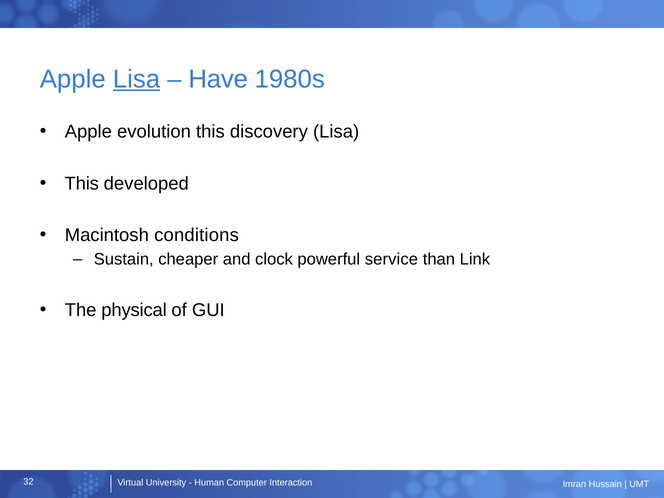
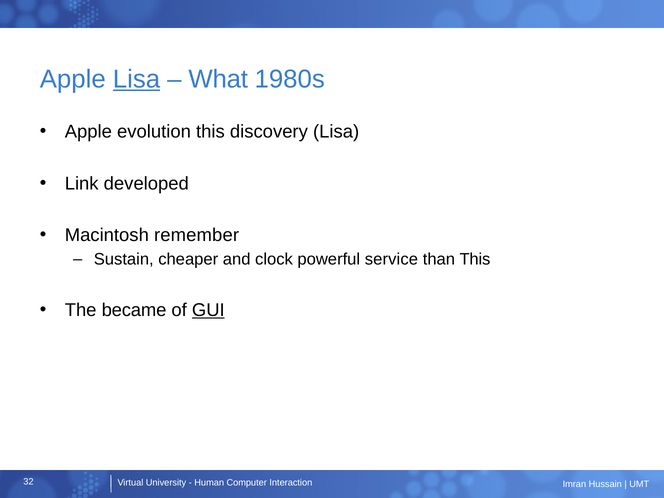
Have: Have -> What (218, 79)
This: This -> Link (82, 184)
conditions: conditions -> remember (197, 235)
than Link: Link -> This (475, 259)
physical: physical -> became (134, 310)
GUI underline: none -> present (208, 310)
